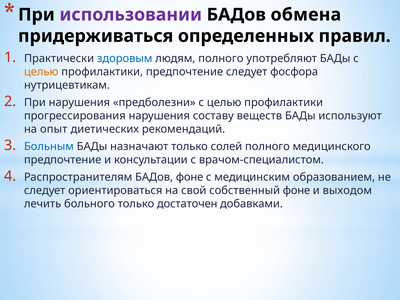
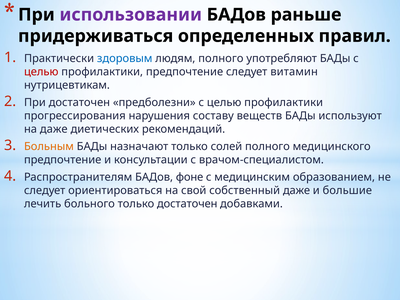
обмена: обмена -> раньше (306, 15)
целью colour: orange -> red (41, 72)
фосфора: фосфора -> витамин (294, 72)
При нарушения: нарушения -> достаточен (79, 103)
на опыт: опыт -> даже (54, 129)
Больным colour: blue -> orange (49, 146)
собственный фоне: фоне -> даже (296, 190)
выходом: выходом -> большие (347, 190)
